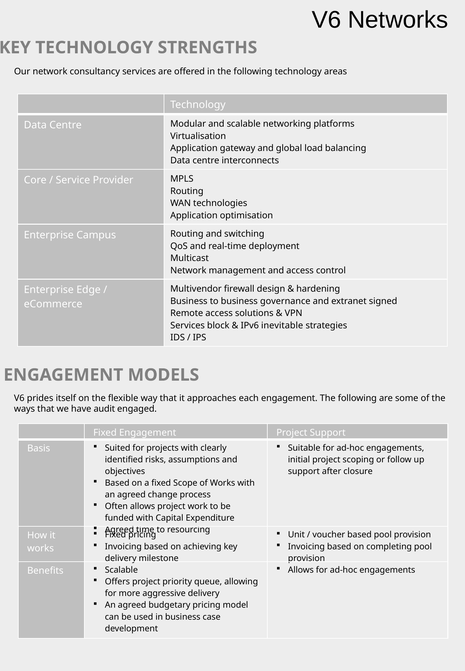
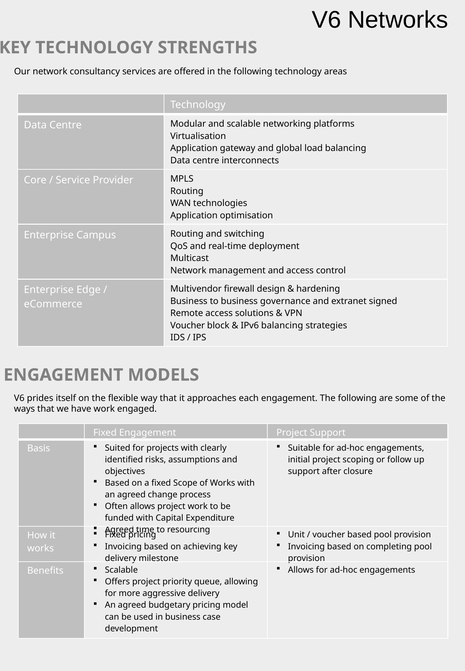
Services: Services -> Voucher (188, 326)
IPv6 inevitable: inevitable -> balancing (282, 326)
have audit: audit -> work (104, 409)
